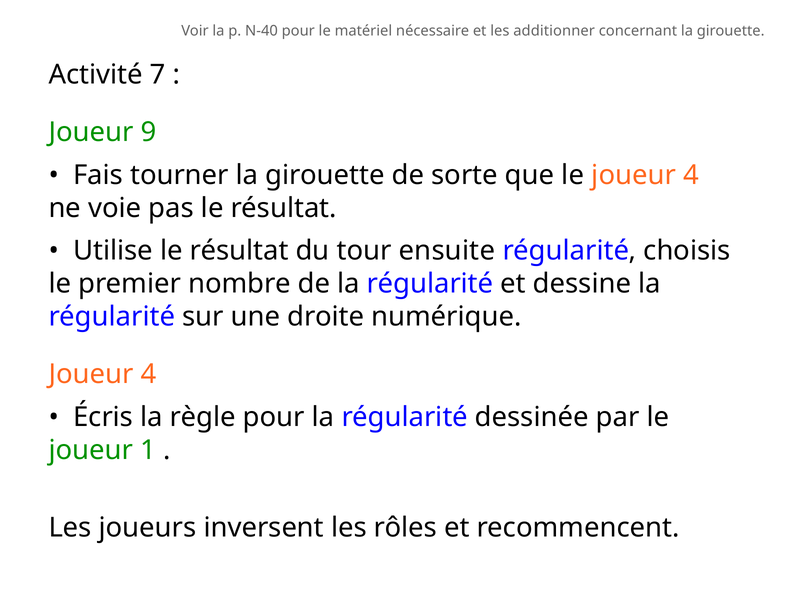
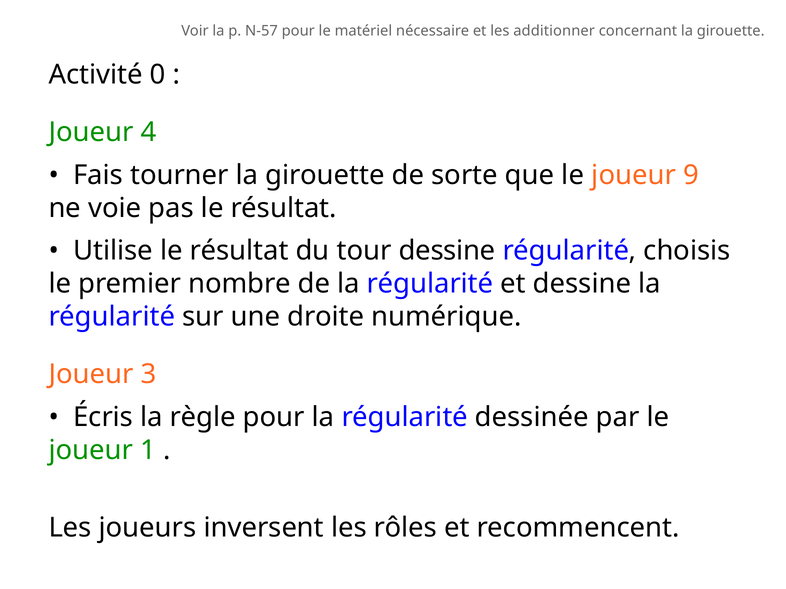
N-40: N-40 -> N-57 (262, 31)
7: 7 -> 0 (158, 75)
9: 9 -> 4 (148, 132)
le joueur 4: 4 -> 9 (691, 175)
tour ensuite: ensuite -> dessine (447, 251)
4: 4 -> 3 (148, 375)
